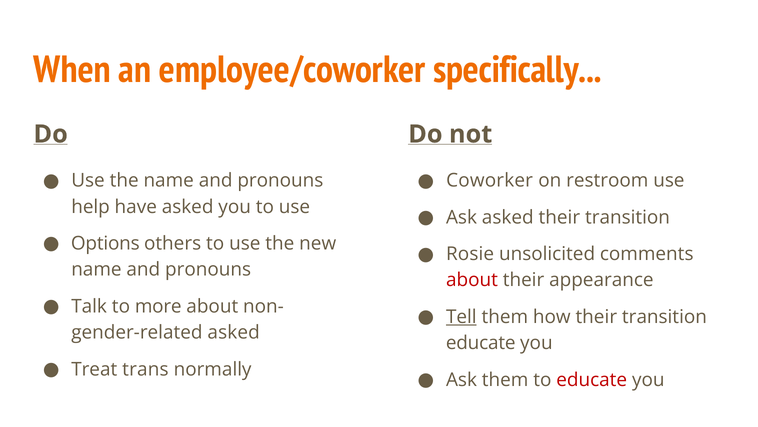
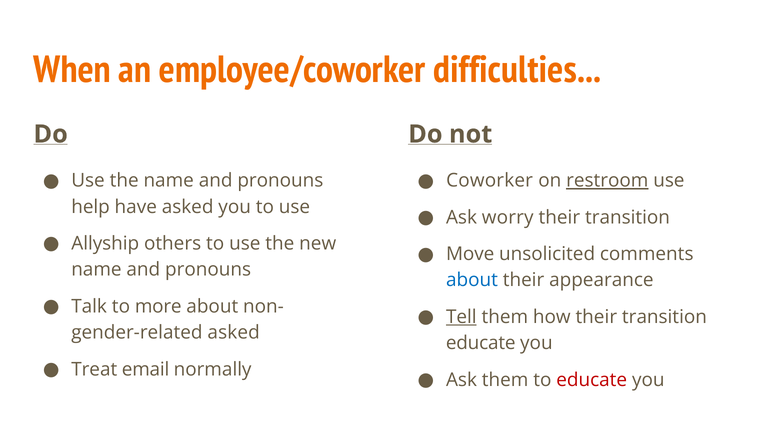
specifically: specifically -> difficulties (517, 70)
restroom underline: none -> present (607, 180)
Ask asked: asked -> worry (508, 217)
Options: Options -> Allyship (105, 243)
Rosie: Rosie -> Move (470, 254)
about colour: red -> blue (472, 280)
trans: trans -> email (146, 369)
